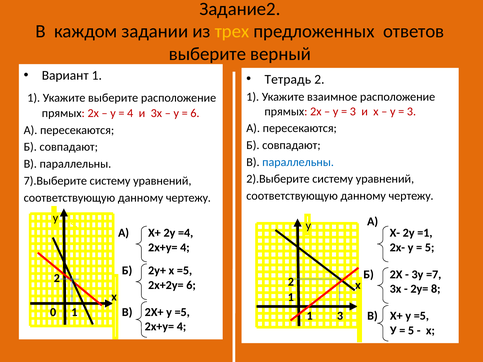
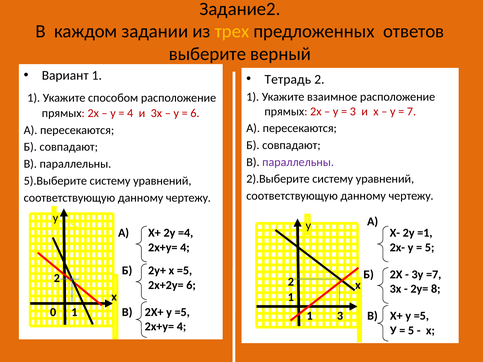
Укажите выберите: выберите -> способом (113, 98)
3: 3 -> 7 (411, 111)
параллельны colour: blue -> purple (298, 162)
7).Выберите: 7).Выберите -> 5).Выберите (55, 181)
